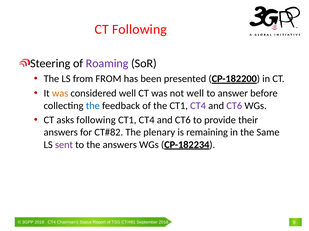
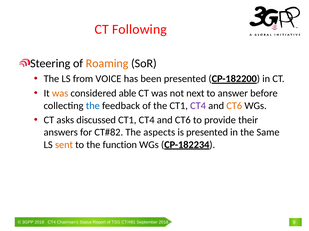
Roaming colour: purple -> orange (107, 64)
from FROM: FROM -> VOICE (108, 79)
considered well: well -> able (128, 94)
not well: well -> next (195, 94)
CT6 colour: purple -> orange (234, 106)
asks following: following -> discussed (96, 120)
plenary: plenary -> aspects (159, 133)
is remaining: remaining -> presented (207, 133)
sent colour: purple -> orange (64, 145)
the answers: answers -> function (120, 145)
